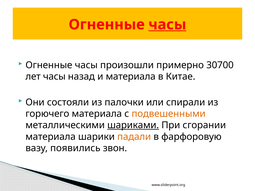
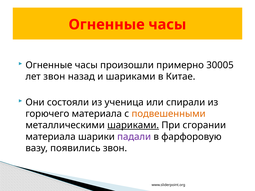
часы underline: present -> none (167, 25)
30700: 30700 -> 30005 (220, 65)
лет часы: часы -> звон (54, 77)
и материала: материала -> шариками (131, 77)
палочки: палочки -> ученица (124, 102)
падали colour: orange -> purple (134, 137)
